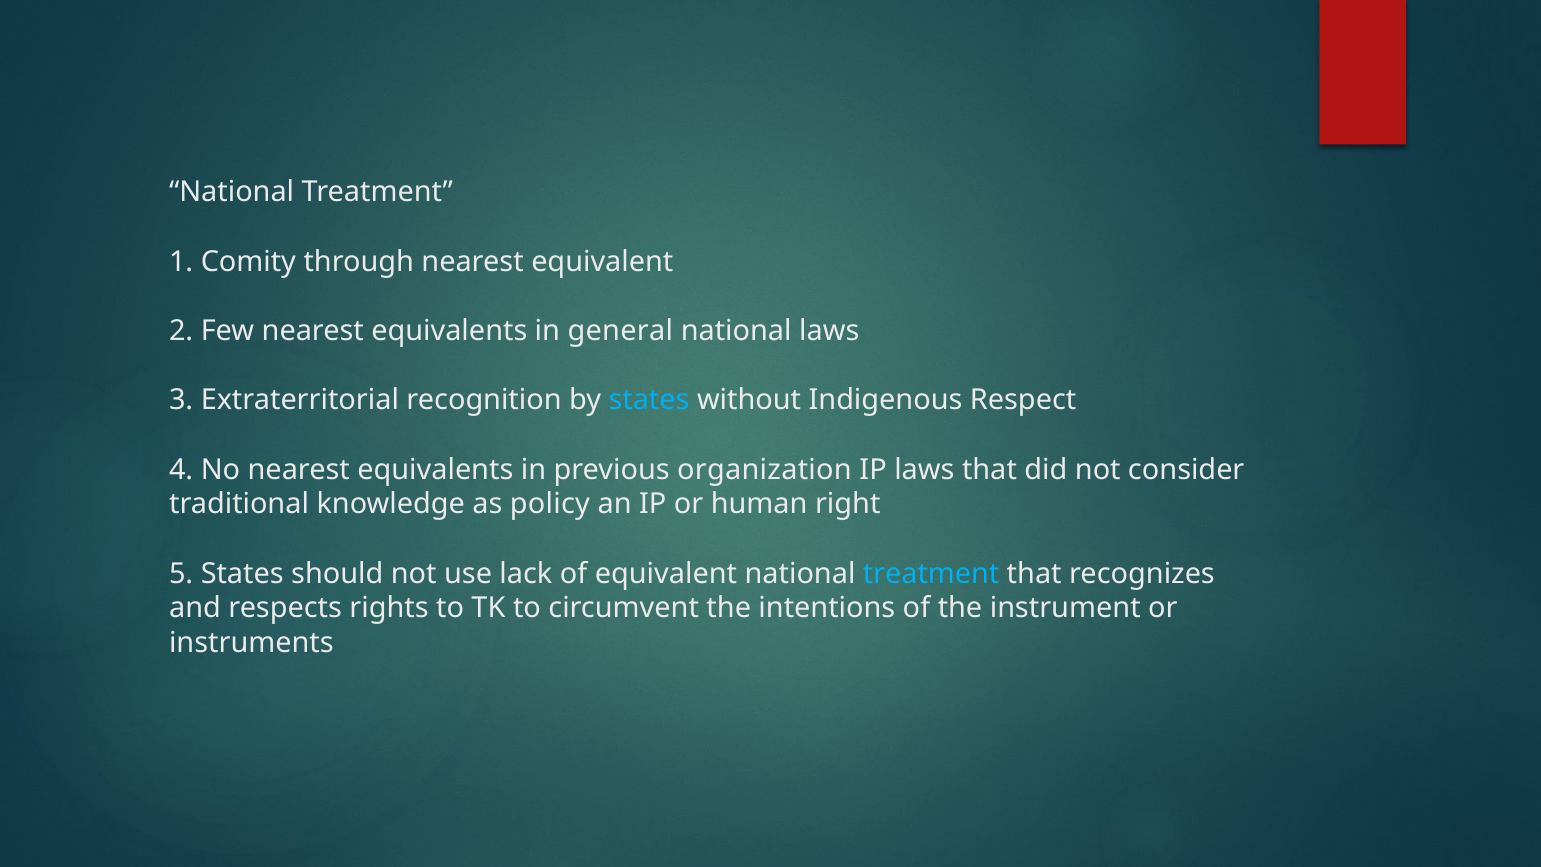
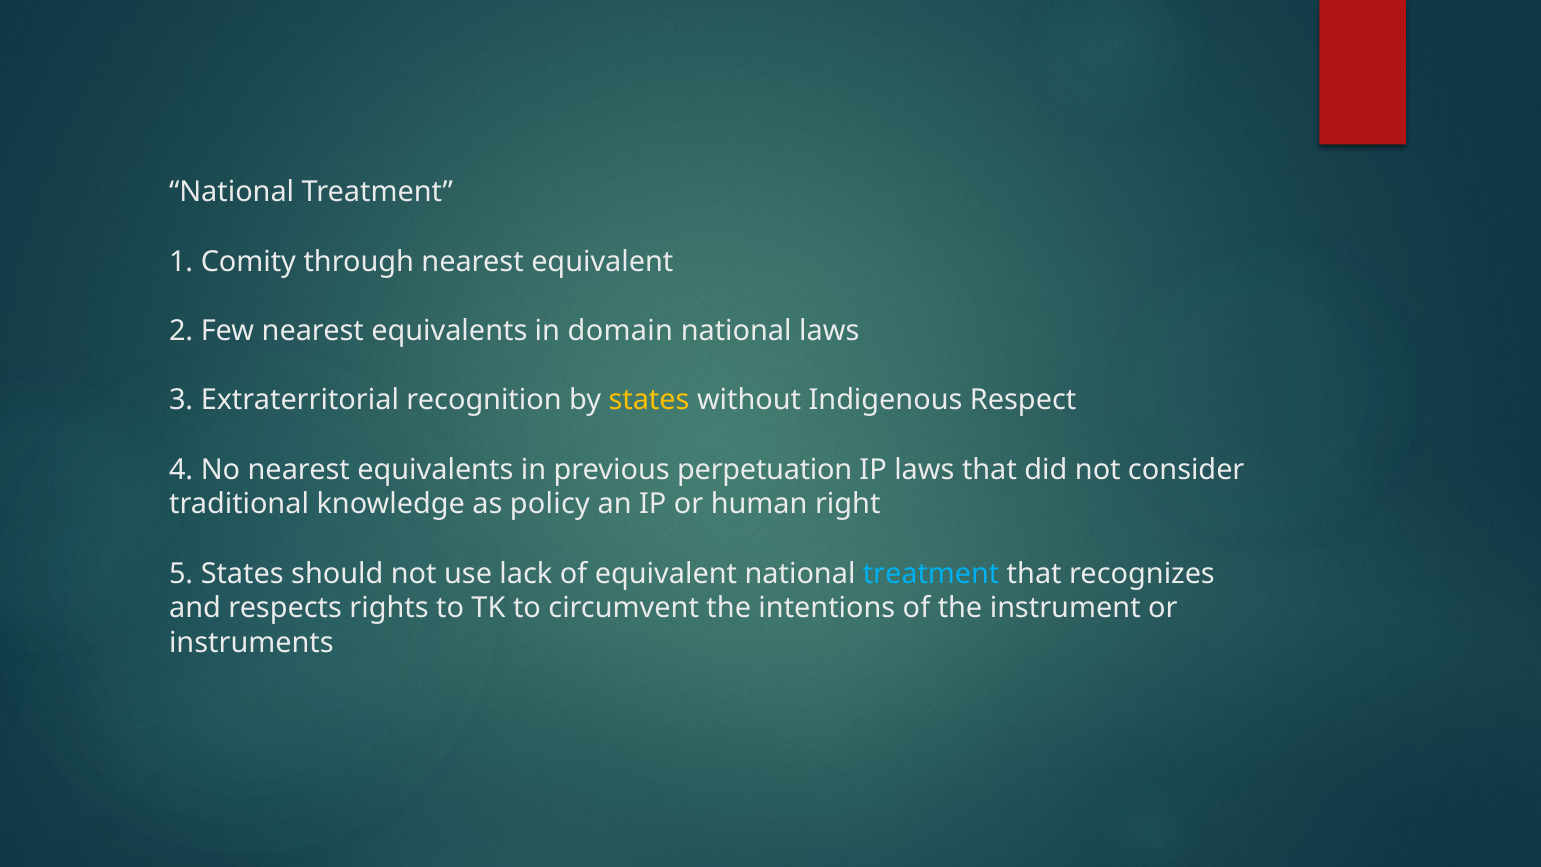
general: general -> domain (620, 331)
states colour: light blue -> yellow (649, 400)
organization: organization -> perpetuation (765, 470)
